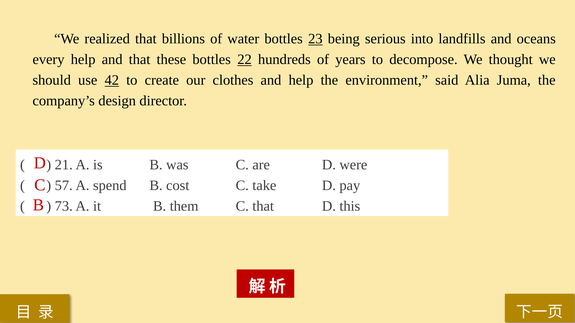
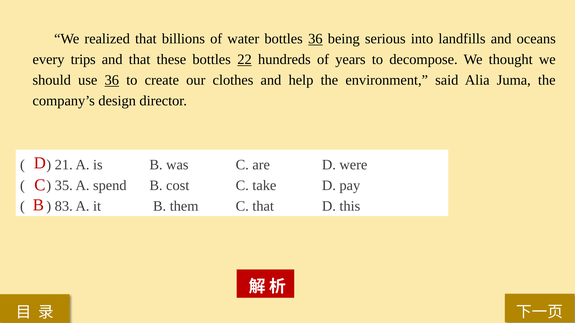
bottles 23: 23 -> 36 (315, 39)
every help: help -> trips (83, 59)
use 42: 42 -> 36 (112, 80)
57: 57 -> 35 (64, 186)
73: 73 -> 83 (64, 207)
